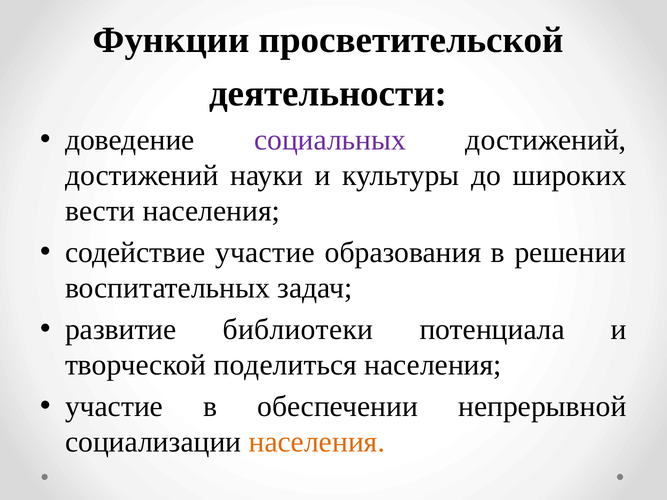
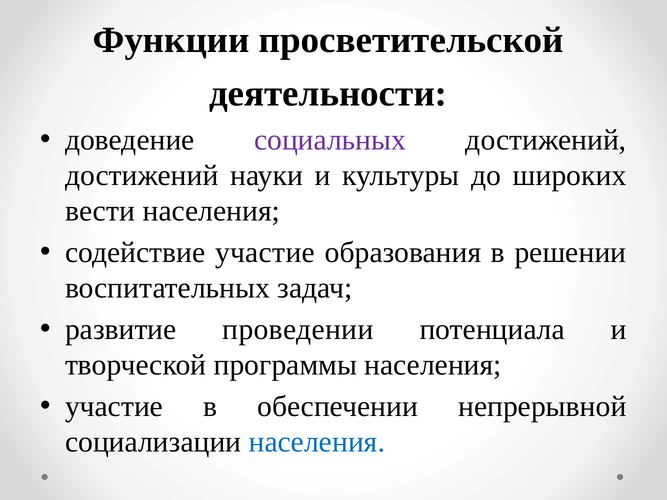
библиотеки: библиотеки -> проведении (298, 330)
поделиться: поделиться -> программы (285, 365)
населения colour: orange -> blue (317, 442)
